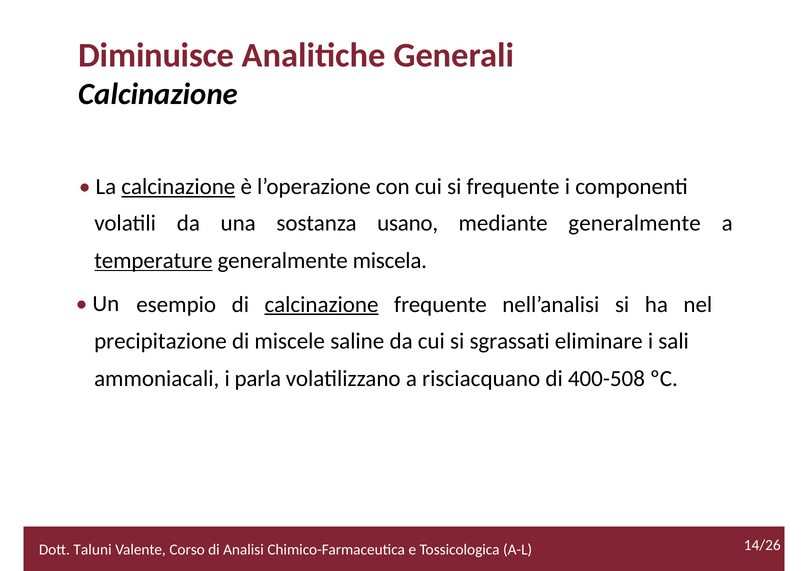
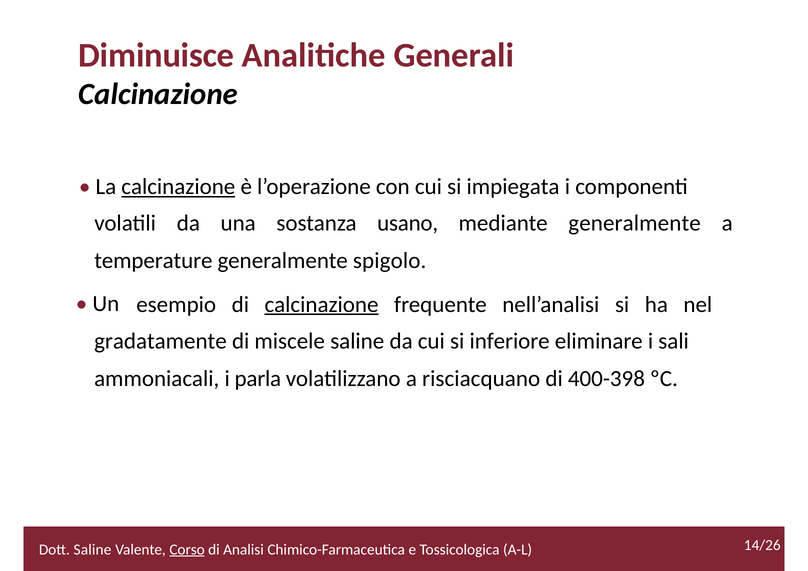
si frequente: frequente -> impiegata (513, 187)
temperature underline: present -> none (153, 261)
miscela: miscela -> spigolo (390, 261)
precipitazione: precipitazione -> gradatamente (160, 341)
sgrassati: sgrassati -> inferiore (510, 341)
400-508: 400-508 -> 400-398 (606, 379)
Dott Taluni: Taluni -> Saline (92, 550)
Corso underline: none -> present (187, 550)
